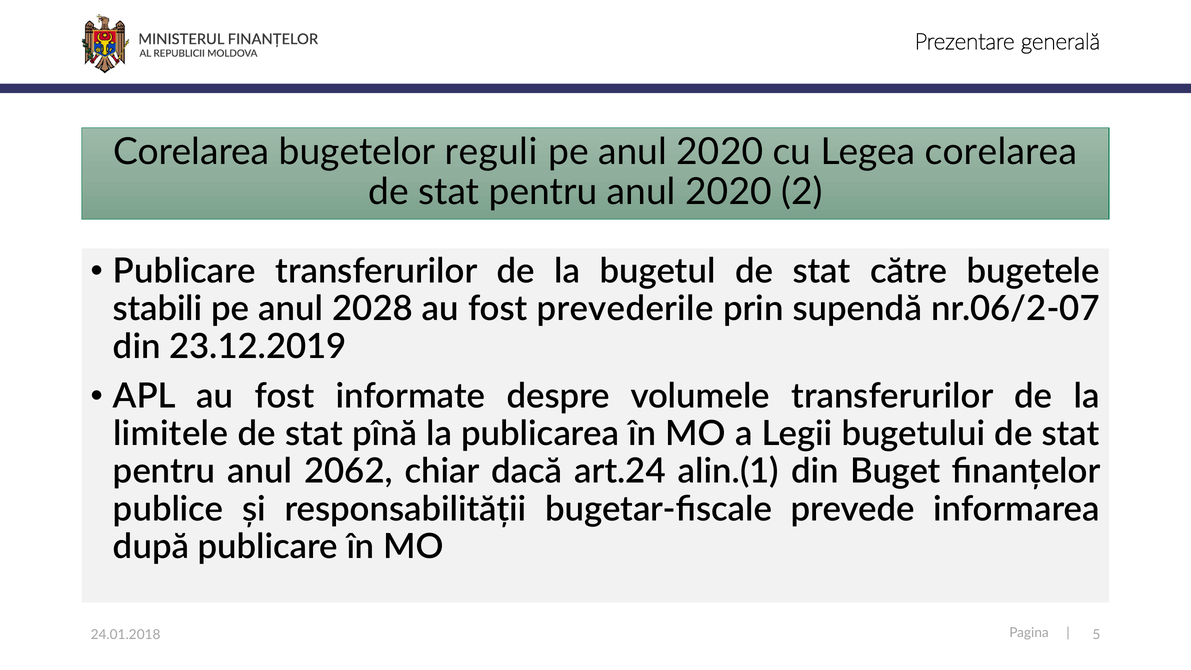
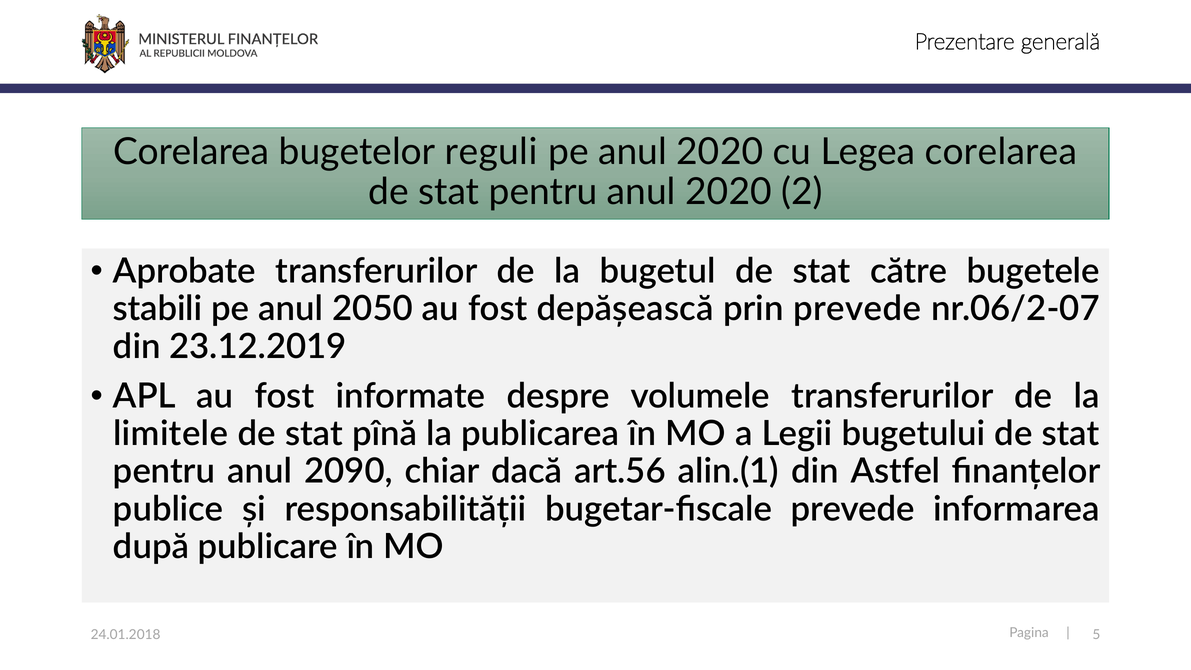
Publicare: Publicare -> Aprobate (184, 271)
2028: 2028 -> 2050 (373, 309)
prevederile: prevederile -> depășească (625, 309)
prin supendă: supendă -> prevede (857, 309)
2062: 2062 -> 2090 (348, 471)
art.24: art.24 -> art.56 (620, 471)
Buget: Buget -> Astfel (895, 471)
